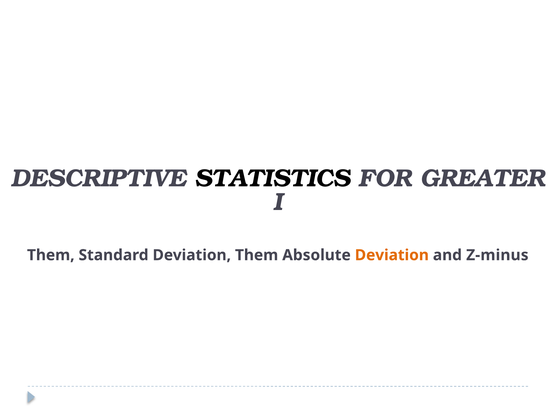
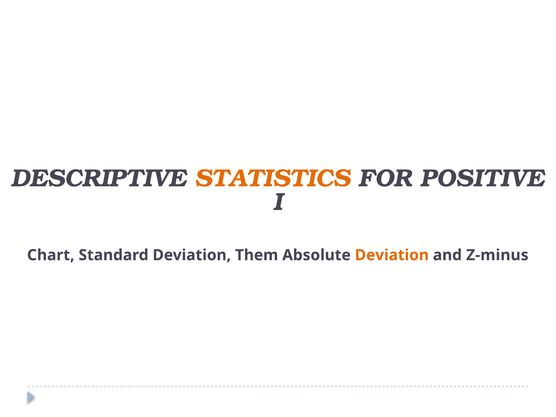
STATISTICS colour: black -> orange (272, 178)
GREATER: GREATER -> POSITIVE (482, 178)
Them: Them -> Chart (51, 255)
